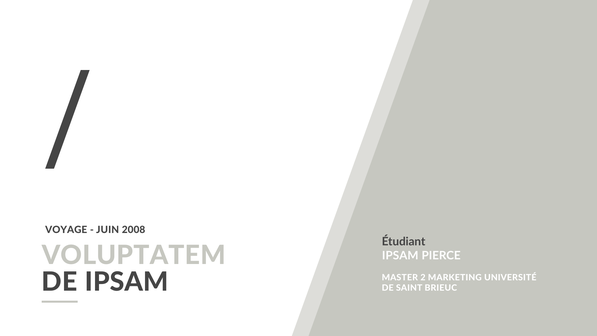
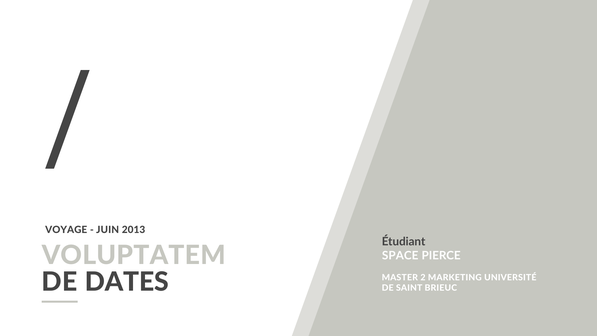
2008: 2008 -> 2013 (134, 230)
IPSAM: IPSAM -> SPACE (400, 256)
DE IPSAM: IPSAM -> DATES (127, 282)
